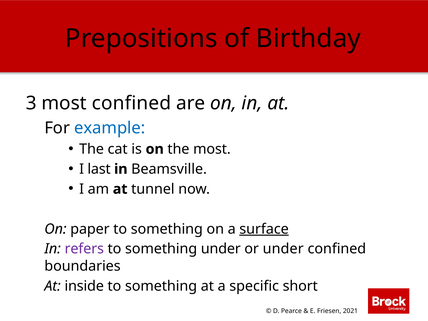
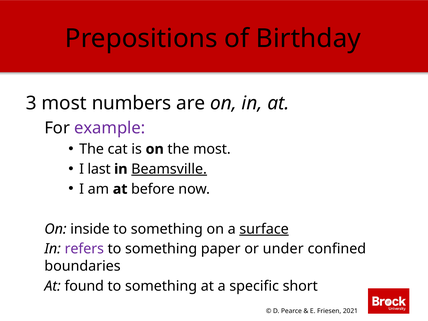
most confined: confined -> numbers (132, 103)
example colour: blue -> purple (110, 128)
Beamsville underline: none -> present (169, 169)
tunnel: tunnel -> before (153, 189)
paper: paper -> inside (90, 229)
something under: under -> paper (221, 249)
inside: inside -> found (84, 286)
